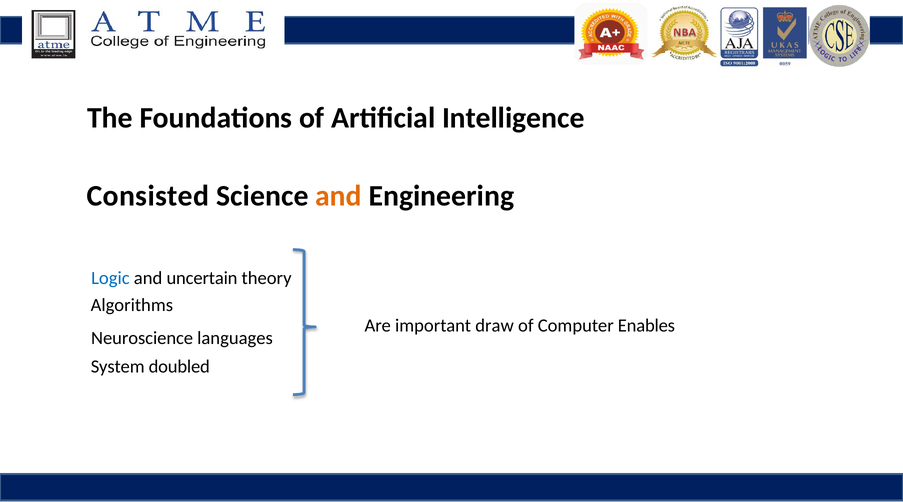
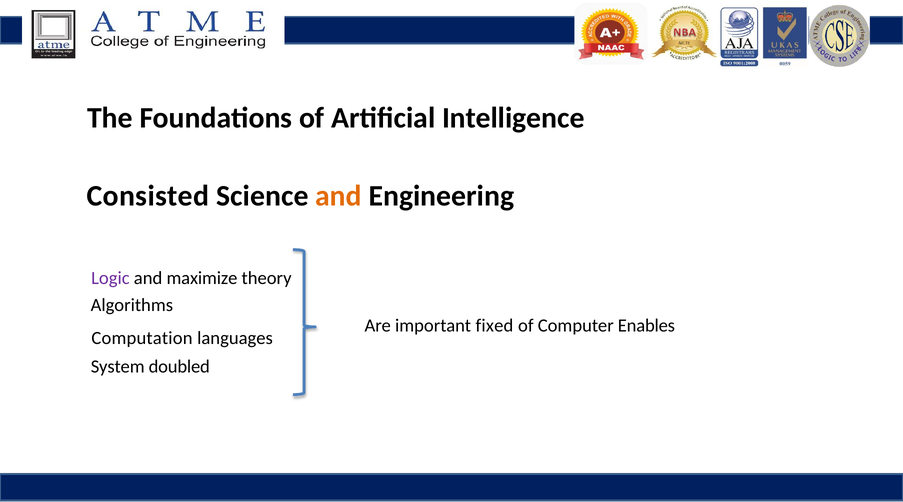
Logic colour: blue -> purple (110, 278)
uncertain: uncertain -> maximize (202, 278)
draw: draw -> fixed (494, 325)
Neuroscience: Neuroscience -> Computation (142, 338)
